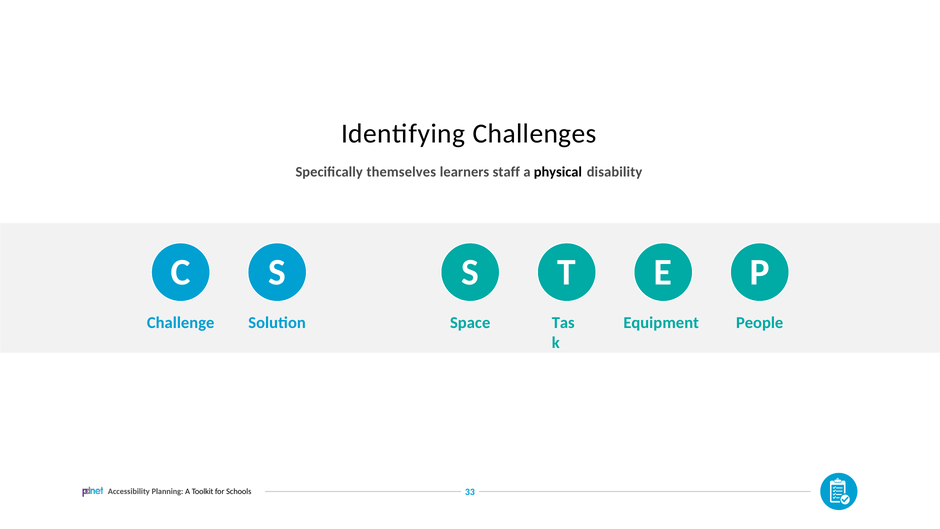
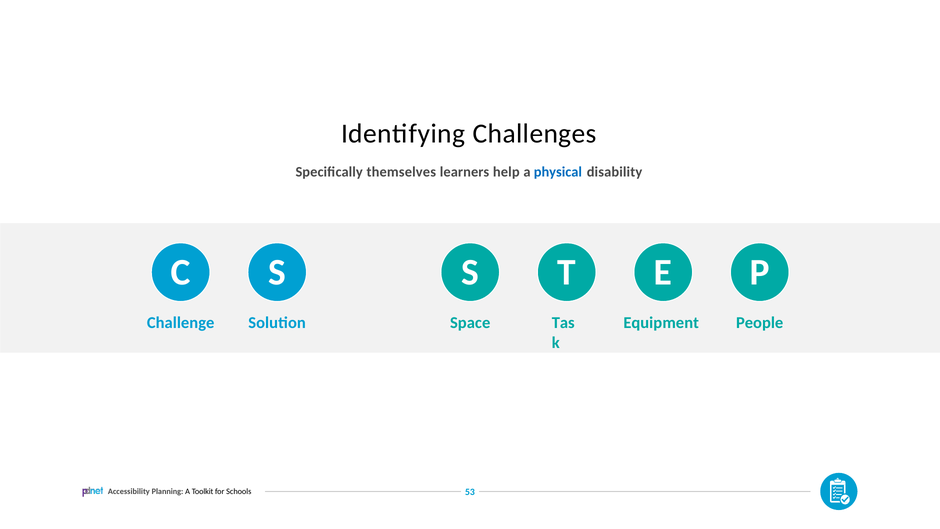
staff: staff -> help (506, 172)
physical colour: black -> blue (558, 172)
33: 33 -> 53 (470, 492)
